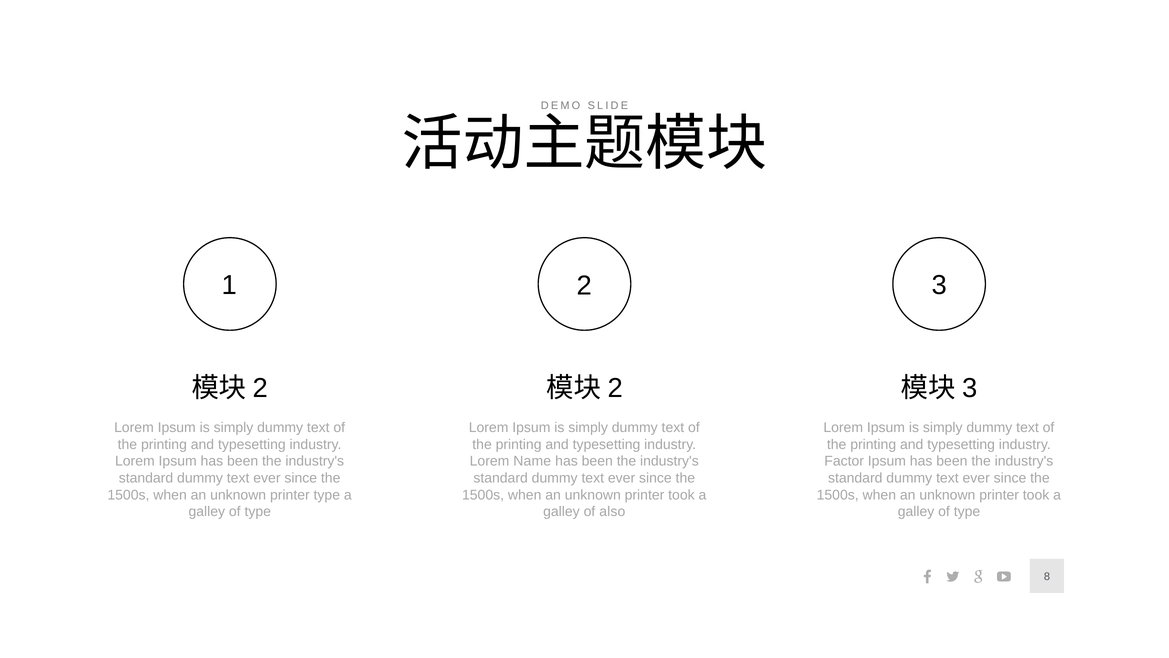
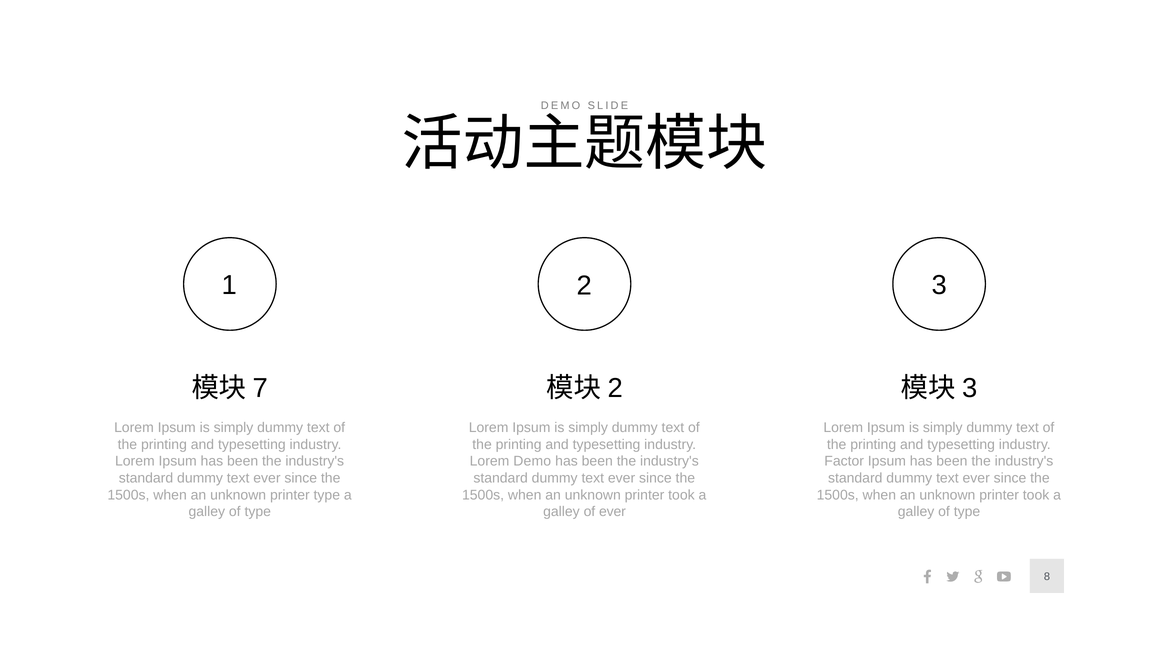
2: 2 -> 7 (261, 388)
Lorem Name: Name -> Demo (532, 461)
of also: also -> ever (612, 512)
